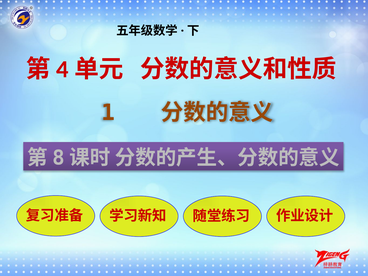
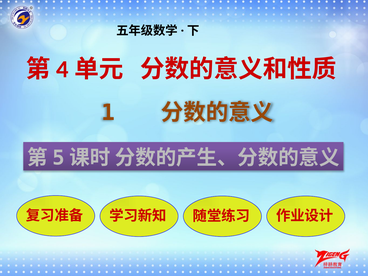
8: 8 -> 5 (58, 158)
